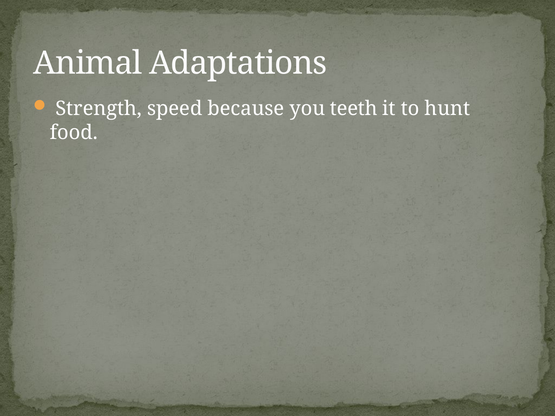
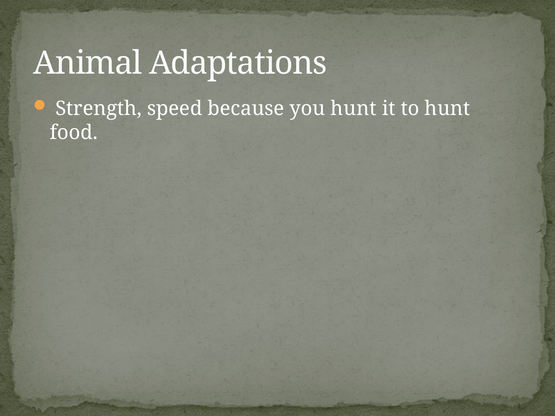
you teeth: teeth -> hunt (354, 109)
